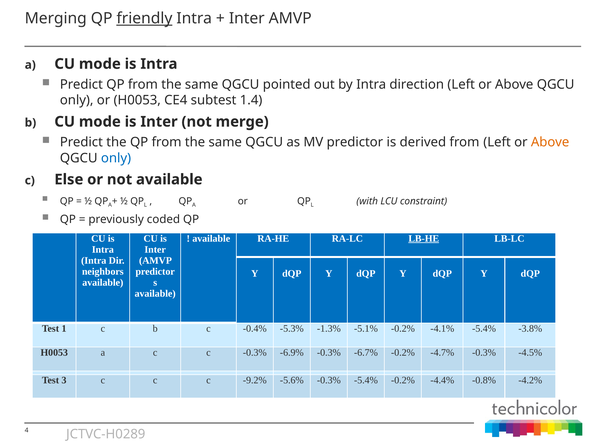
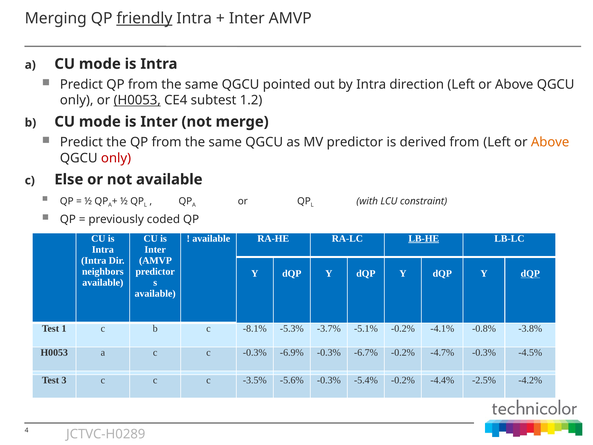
H0053 underline: none -> present (137, 100)
1.4: 1.4 -> 1.2 (251, 100)
only colour: blue -> red (116, 158)
dQP underline: none -> present (530, 273)
-0.4%: -0.4% -> -8.1% (255, 328)
-1.3%: -1.3% -> -3.7% (329, 328)
-4.1% -5.4%: -5.4% -> -0.8% (484, 328)
-9.2%: -9.2% -> -3.5% (255, 380)
-0.8%: -0.8% -> -2.5% (484, 380)
